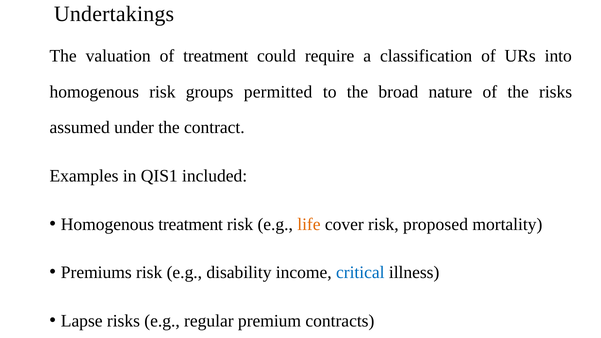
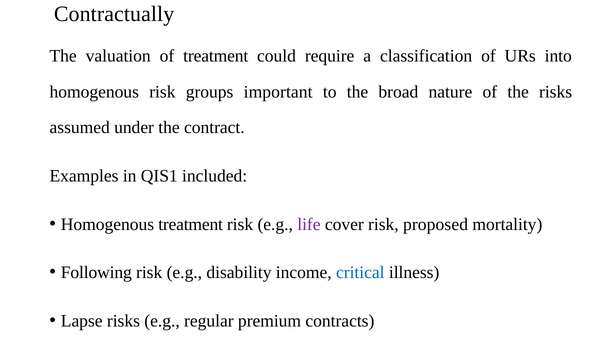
Undertakings: Undertakings -> Contractually (114, 14)
permitted: permitted -> important (278, 92)
life colour: orange -> purple (309, 224)
Premiums: Premiums -> Following (96, 273)
